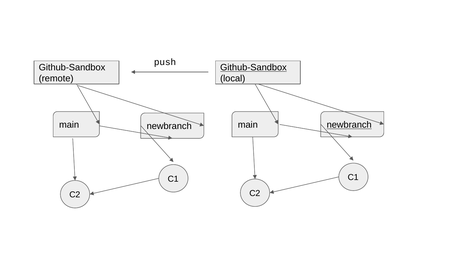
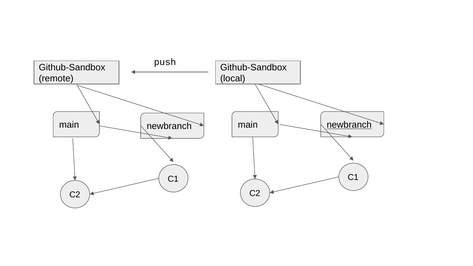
Github-Sandbox underline: present -> none (253, 68)
